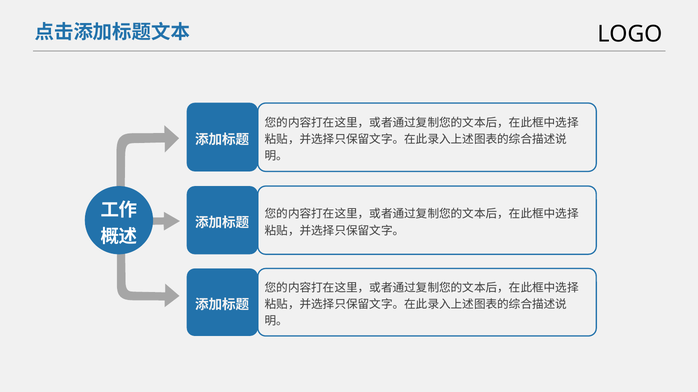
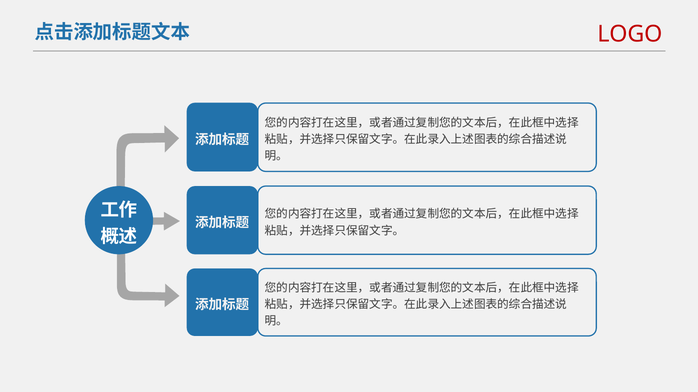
LOGO colour: black -> red (630, 34)
